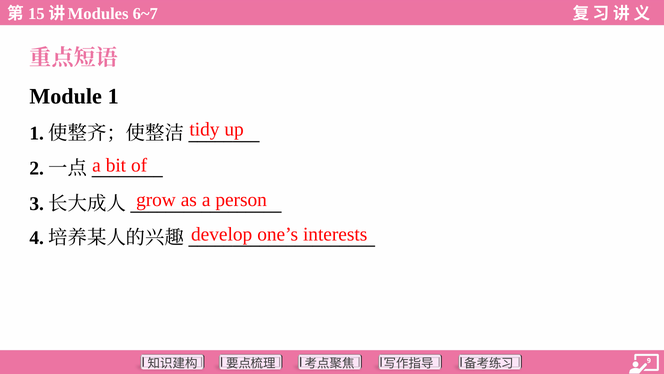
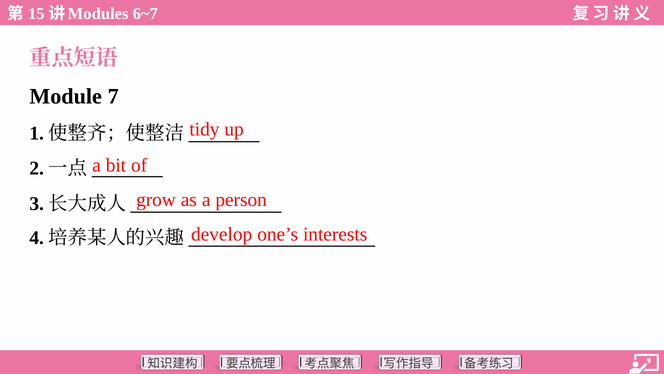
1: 1 -> 7 (113, 96)
